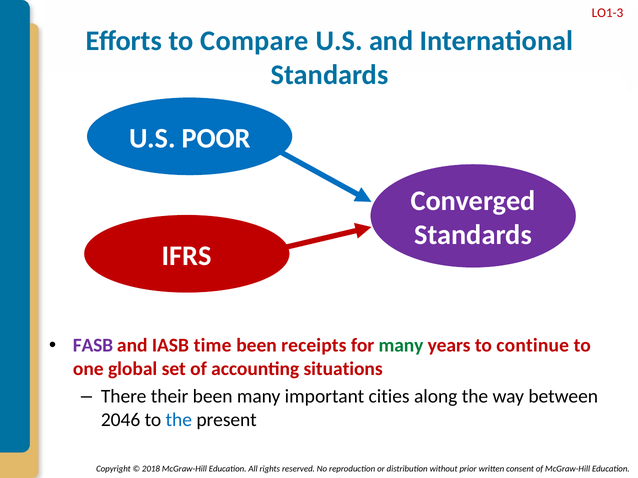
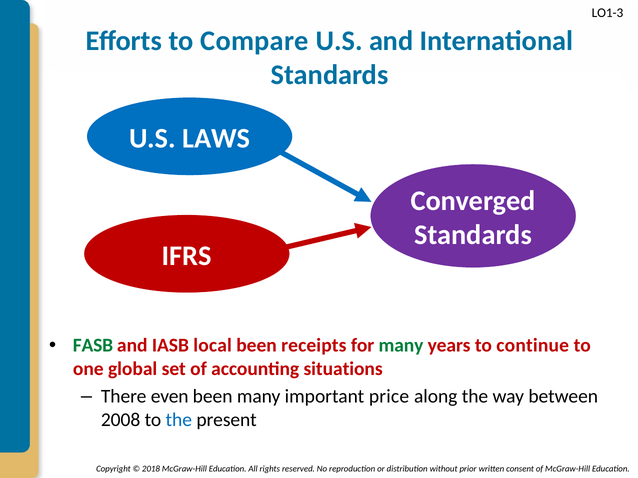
LO1-3 colour: red -> black (607, 13)
POOR: POOR -> LAWS (216, 138)
FASB colour: purple -> green (93, 346)
time: time -> local (213, 346)
their: their -> even (170, 397)
cities: cities -> price (389, 397)
2046: 2046 -> 2008 (121, 420)
